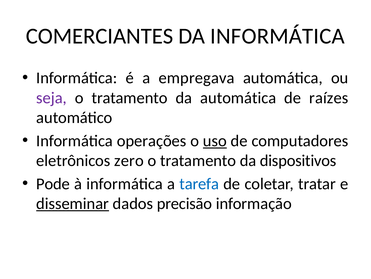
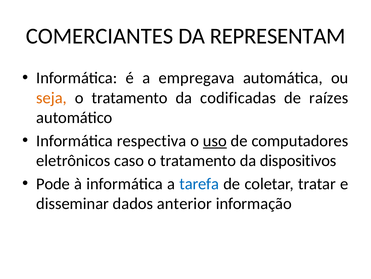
DA INFORMÁTICA: INFORMÁTICA -> REPRESENTAM (278, 36)
seja colour: purple -> orange (51, 98)
da automática: automática -> codificadas (238, 98)
operações: operações -> respectiva (152, 141)
zero: zero -> caso (129, 160)
disseminar underline: present -> none (73, 203)
precisão: precisão -> anterior (184, 203)
